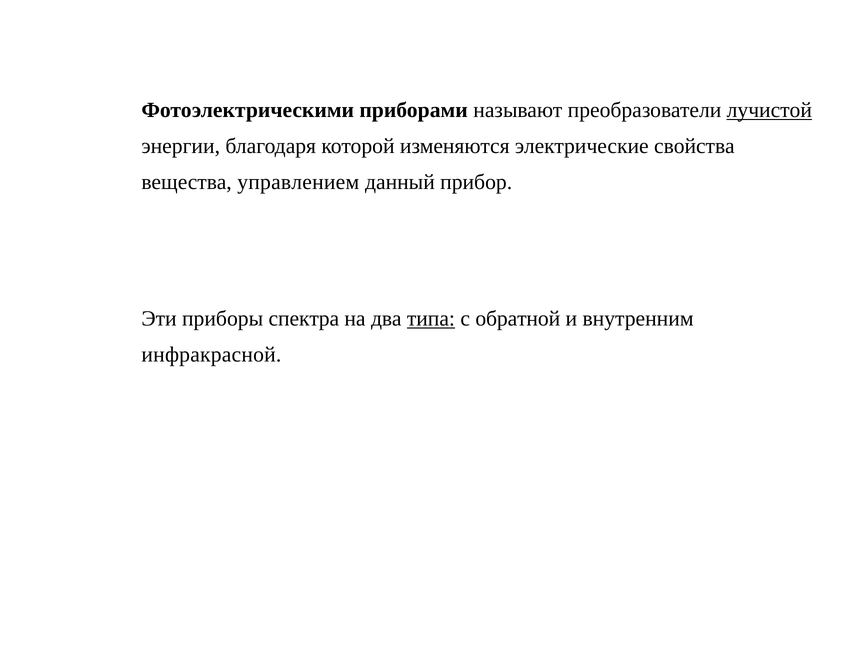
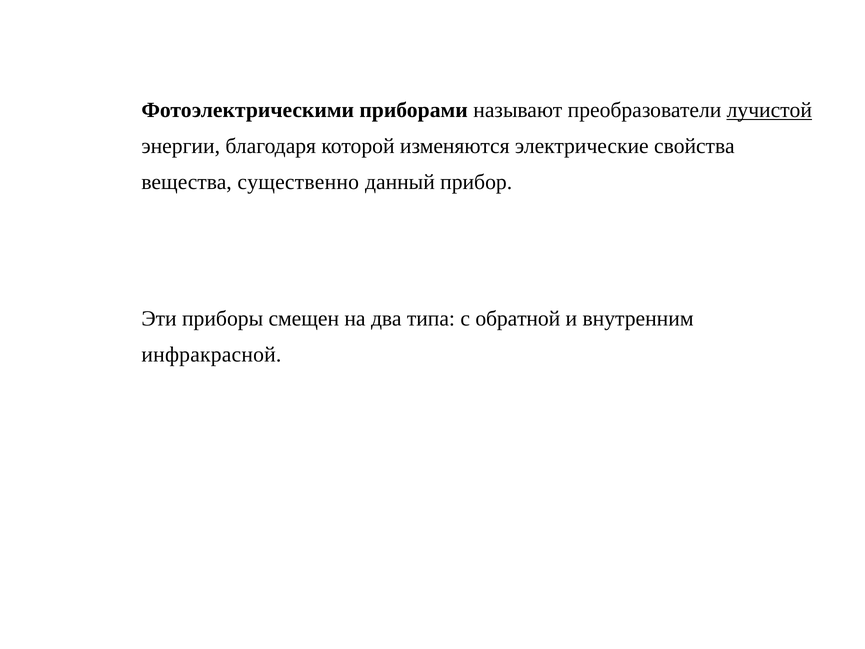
управлением: управлением -> существенно (298, 182)
спектра: спектра -> смещен (304, 318)
типа underline: present -> none (431, 318)
